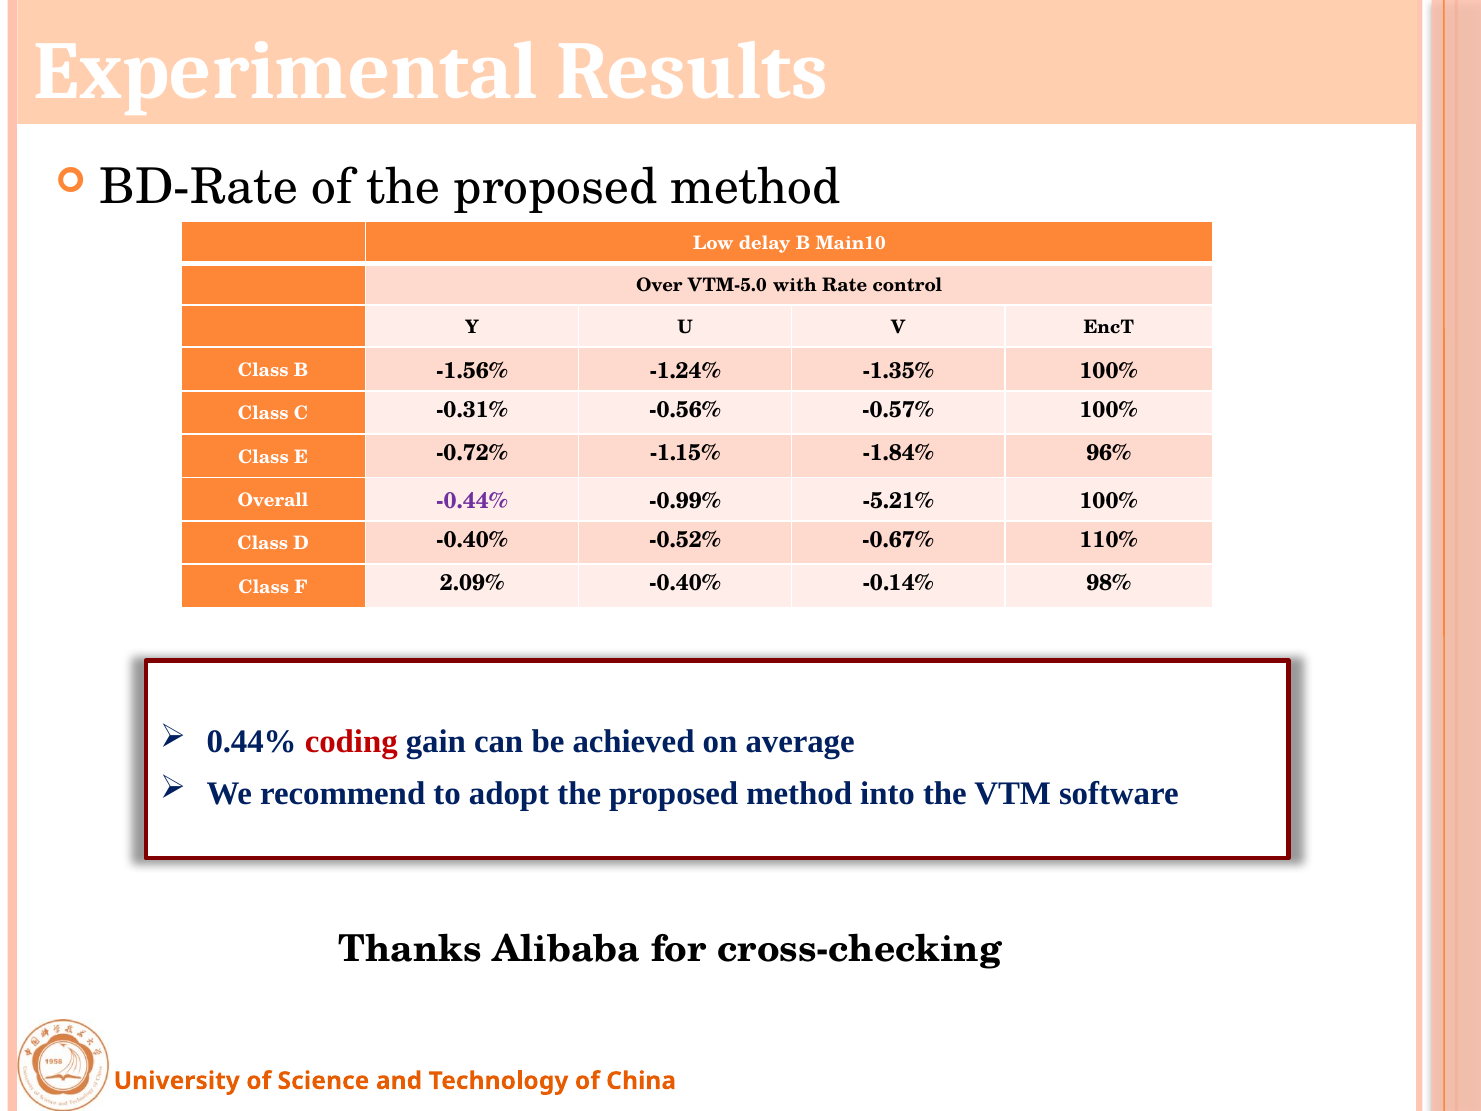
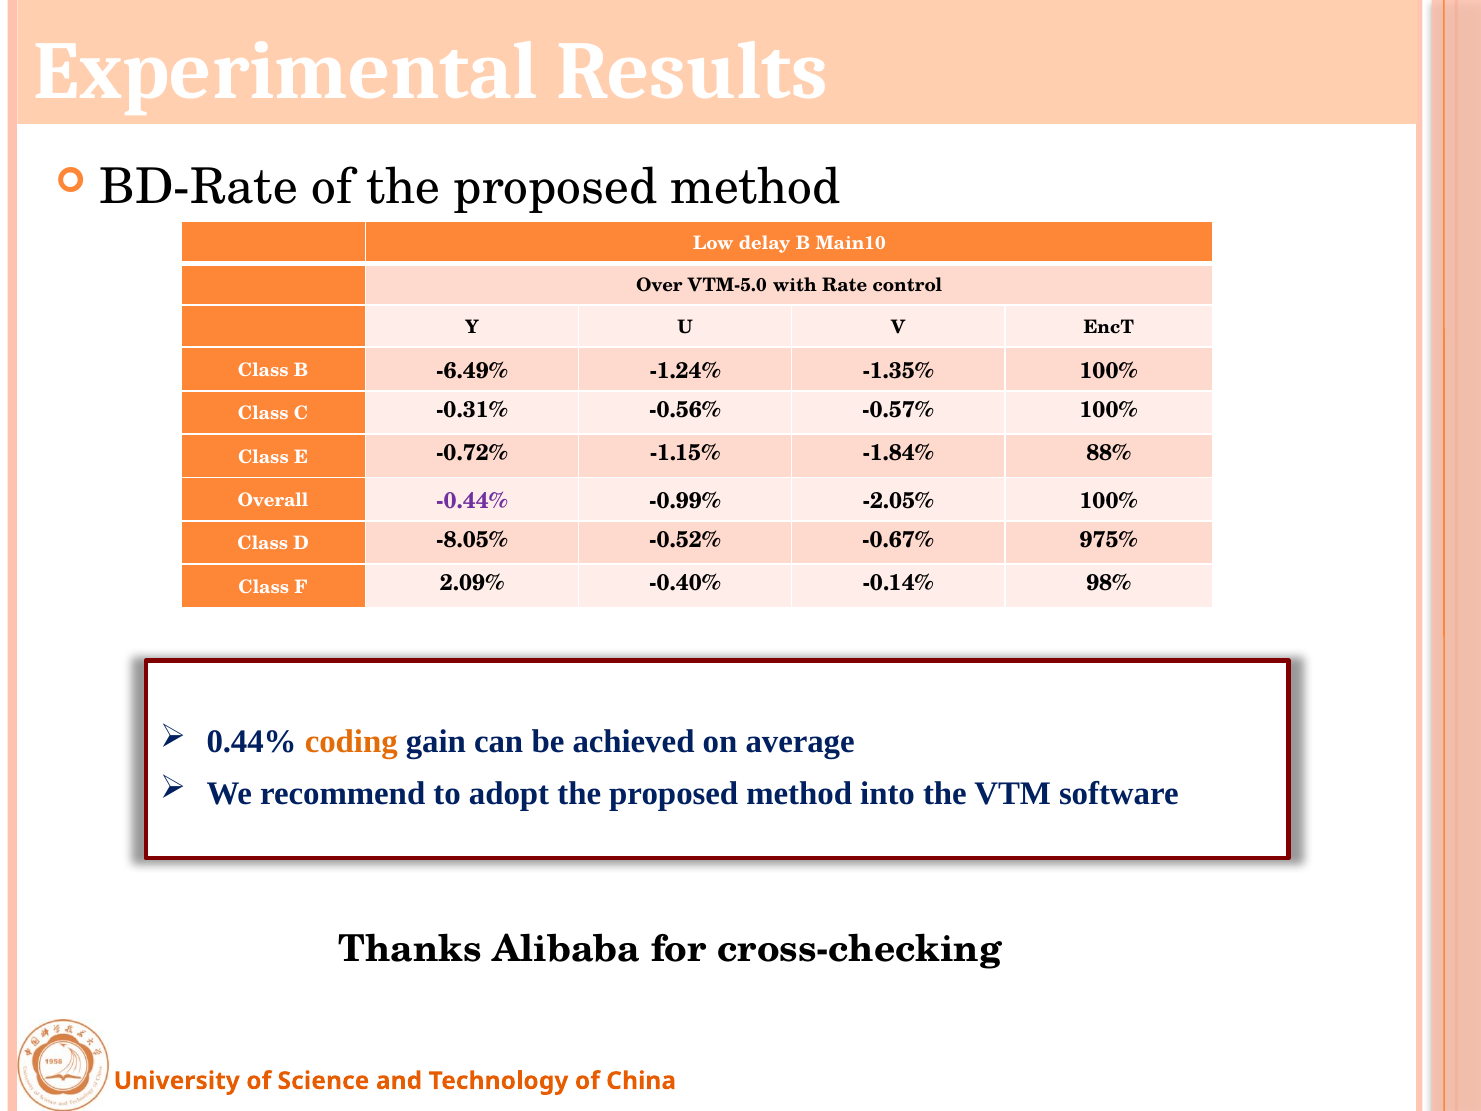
-1.56%: -1.56% -> -6.49% (472, 371)
96%: 96% -> 88% (1109, 453)
-5.21%: -5.21% -> -2.05% (898, 501)
D -0.40%: -0.40% -> -8.05% (472, 540)
110%: 110% -> 975% (1109, 540)
coding colour: red -> orange (351, 742)
